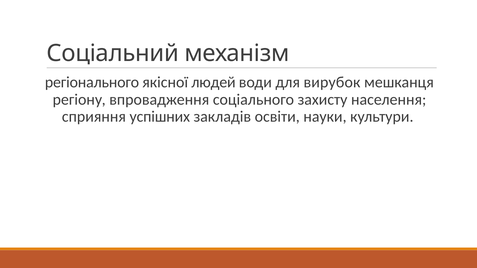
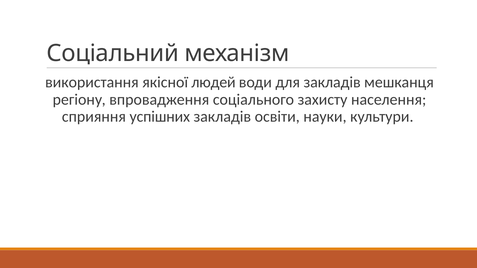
регіонального: регіонального -> використання (92, 82)
для вирубок: вирубок -> закладів (332, 82)
